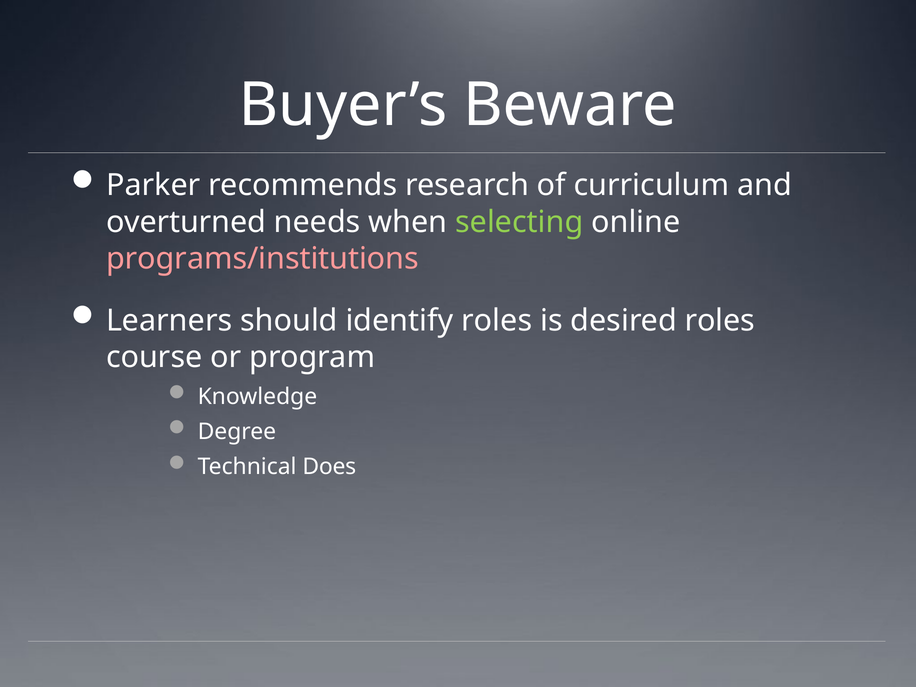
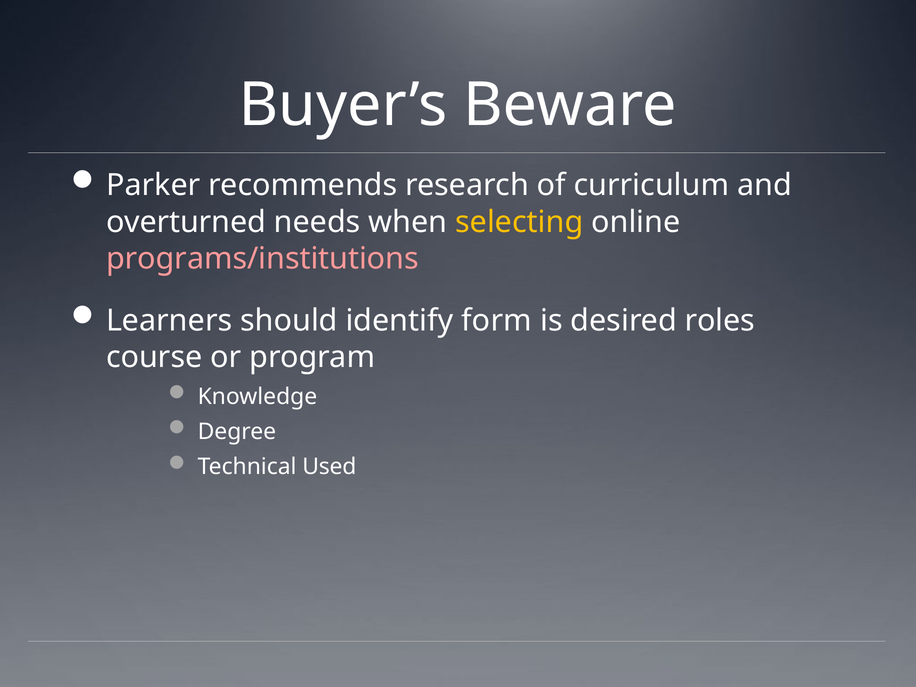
selecting colour: light green -> yellow (519, 222)
identify roles: roles -> form (497, 321)
Does: Does -> Used (329, 467)
